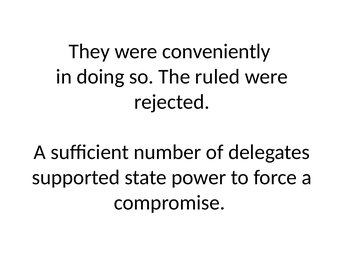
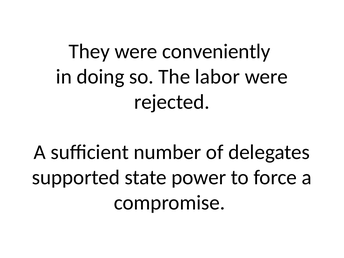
ruled: ruled -> labor (217, 77)
